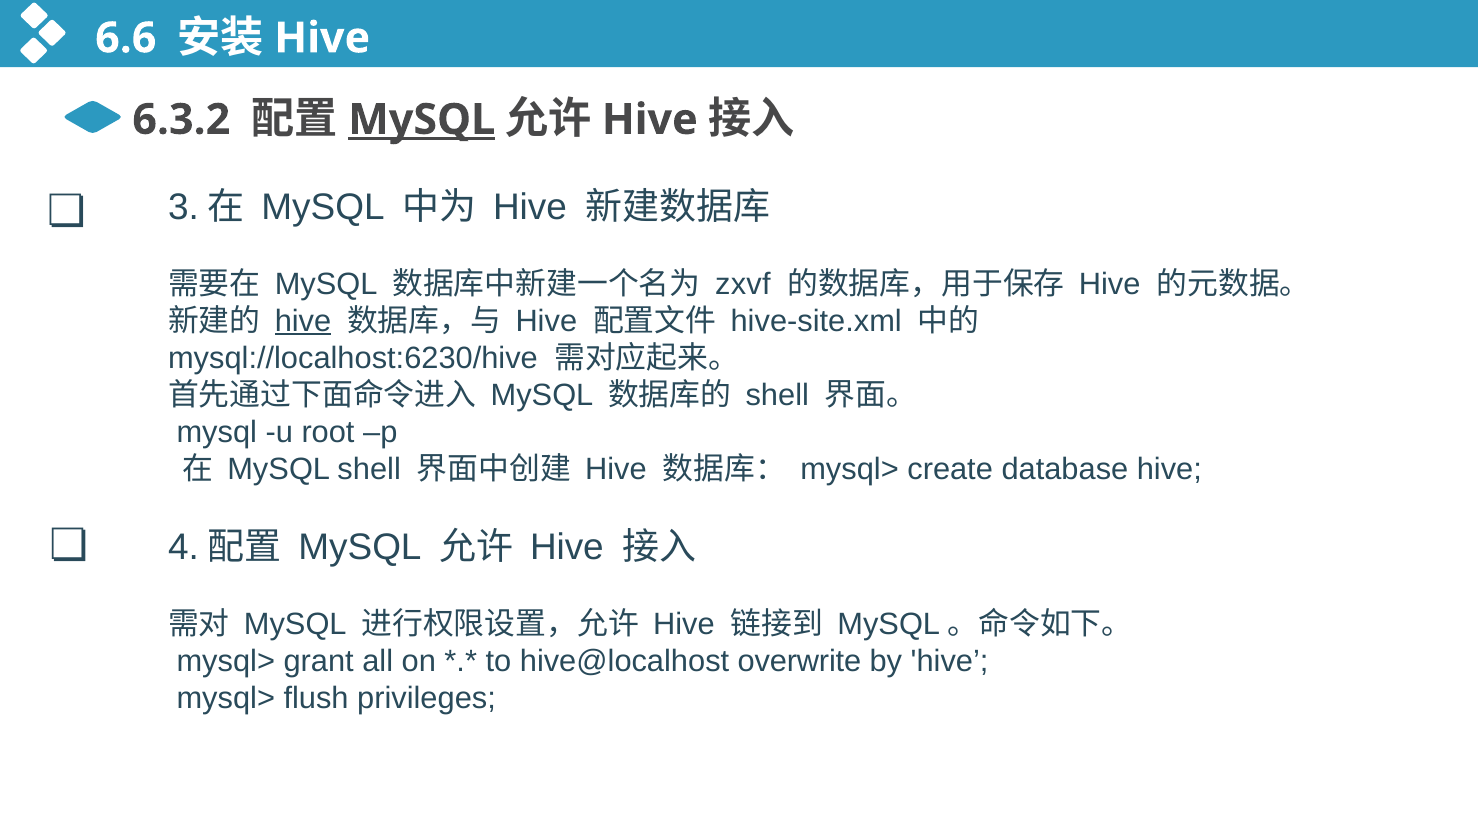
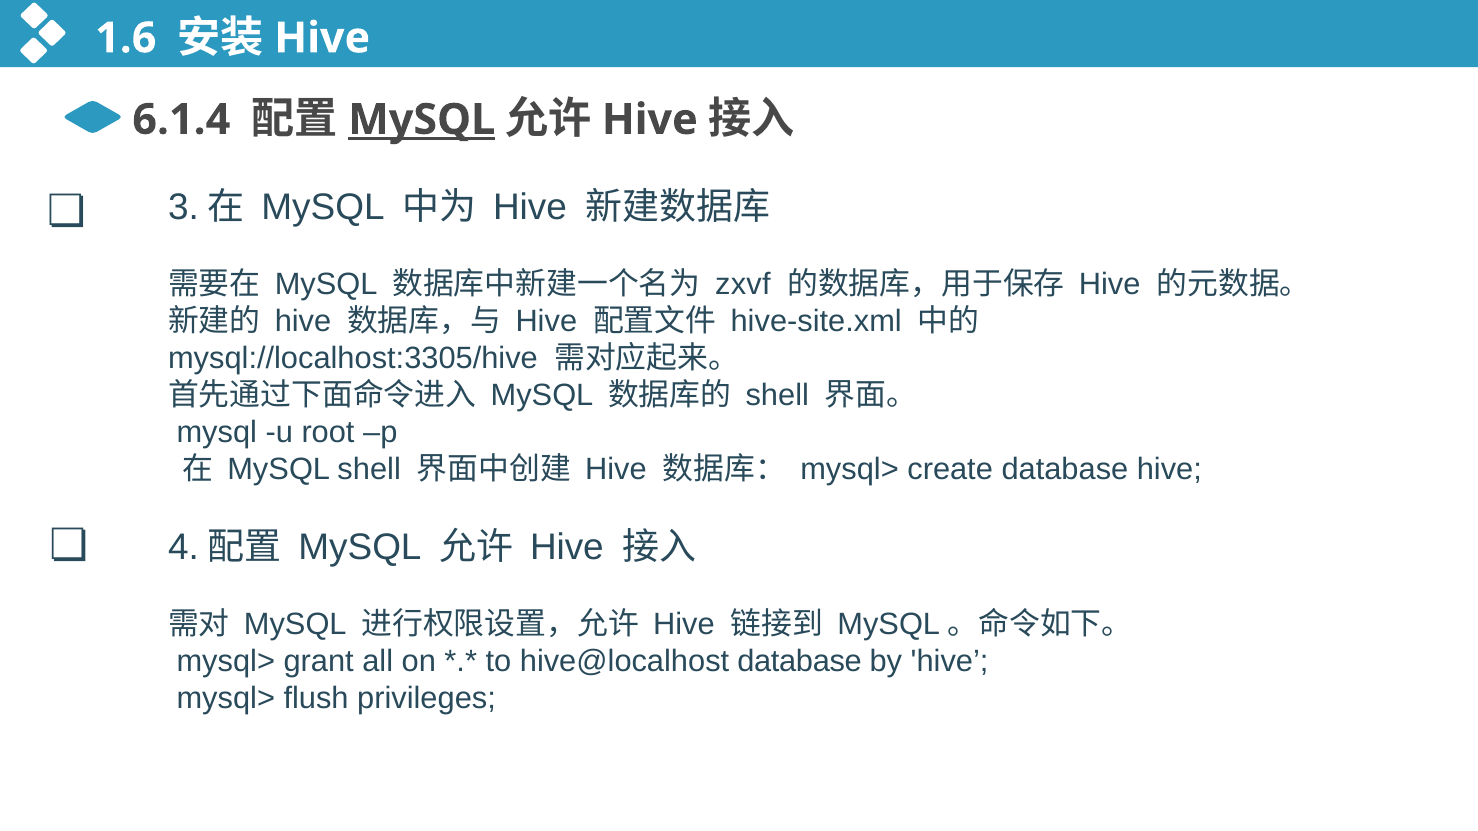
6.6: 6.6 -> 1.6 (126, 38)
6.3.2: 6.3.2 -> 6.1.4 (181, 120)
hive underline: present -> none (303, 321)
mysql://localhost:6230/hive: mysql://localhost:6230/hive -> mysql://localhost:3305/hive (353, 358)
hive@localhost overwrite: overwrite -> database (800, 661)
